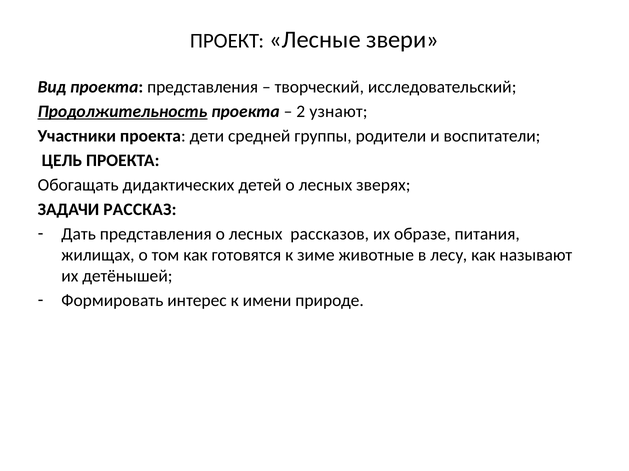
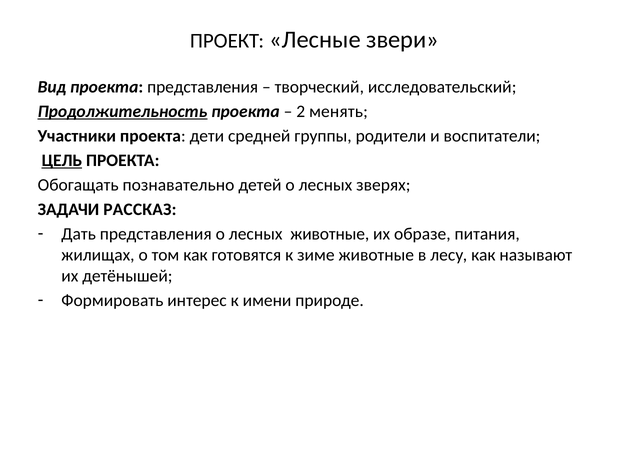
узнают: узнают -> менять (338, 112)
ЦЕЛЬ underline: none -> present (62, 161)
дидактических: дидактических -> познавательно (179, 185)
лесных рассказов: рассказов -> животные (330, 234)
